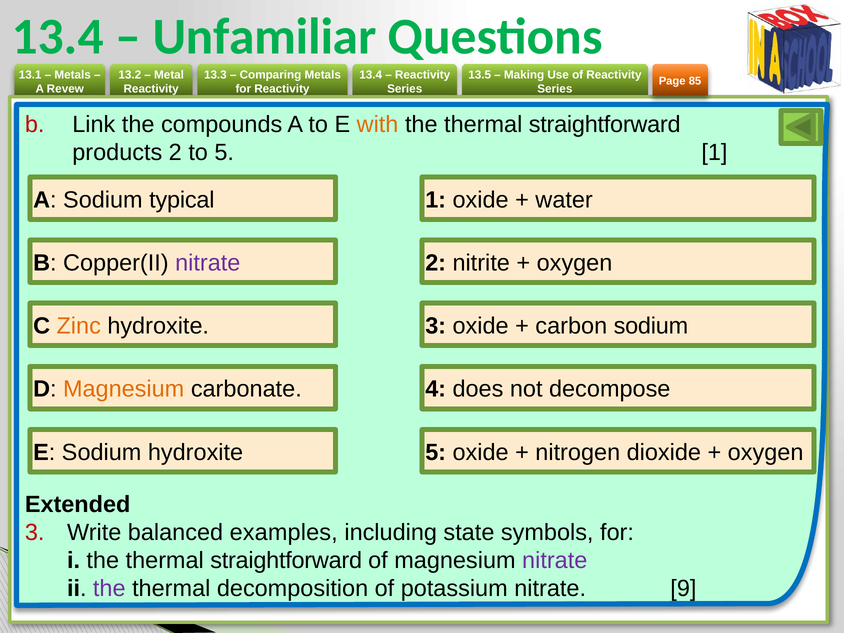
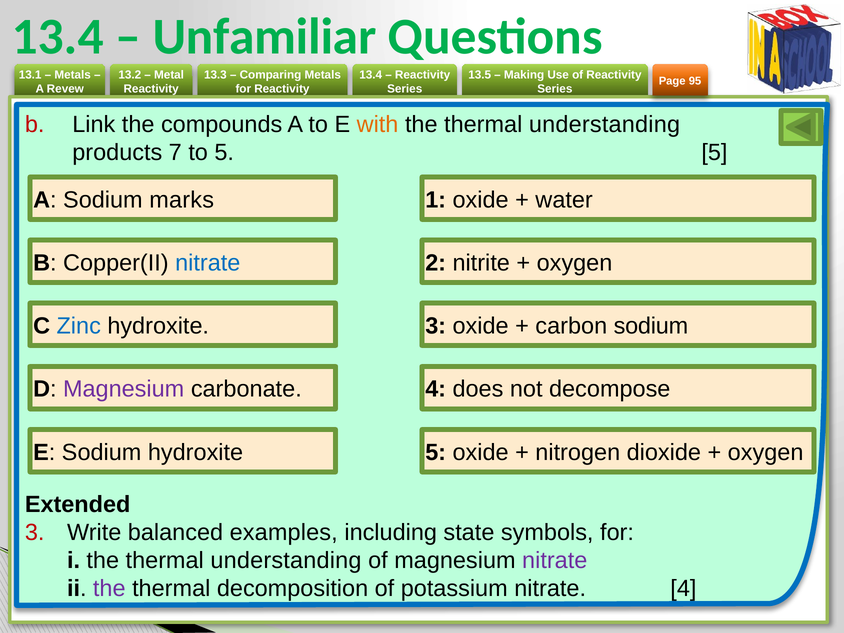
85: 85 -> 95 (695, 81)
straightforward: straightforward -> understanding (604, 124)
products 2: 2 -> 7 (175, 152)
5 1: 1 -> 5 (714, 152)
typical: typical -> marks (182, 200)
nitrate colour: purple -> blue (208, 263)
Zinc colour: orange -> blue (79, 326)
Magnesium colour: orange -> purple (124, 389)
i the thermal straightforward: straightforward -> understanding (286, 561)
nitrate 9: 9 -> 4 (683, 589)
